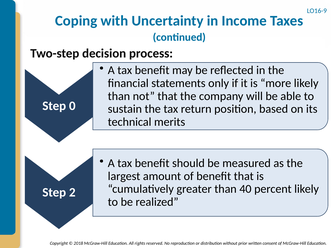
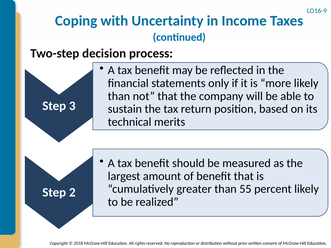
0: 0 -> 3 (72, 106)
40: 40 -> 55 (245, 189)
